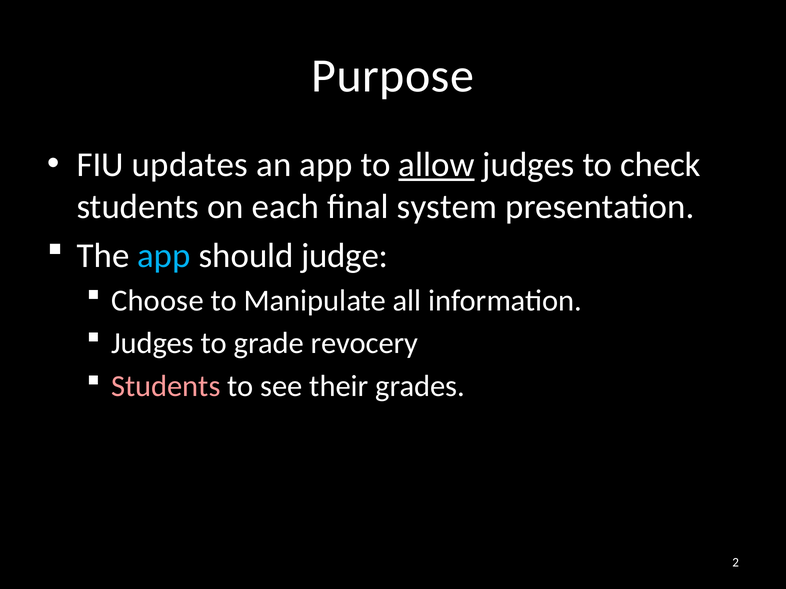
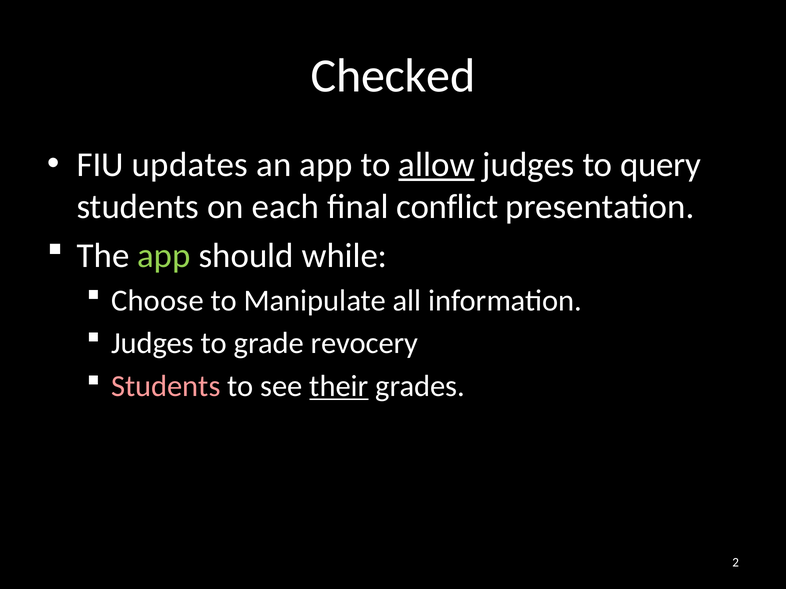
Purpose: Purpose -> Checked (393, 76)
check: check -> query (661, 165)
system: system -> conflict (447, 207)
app colour: light blue -> light green (164, 256)
judge: judge -> while (345, 256)
their underline: none -> present (339, 386)
